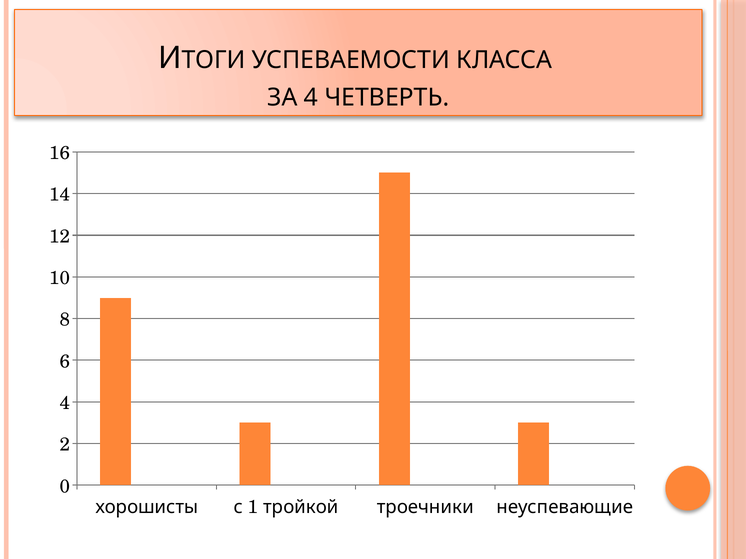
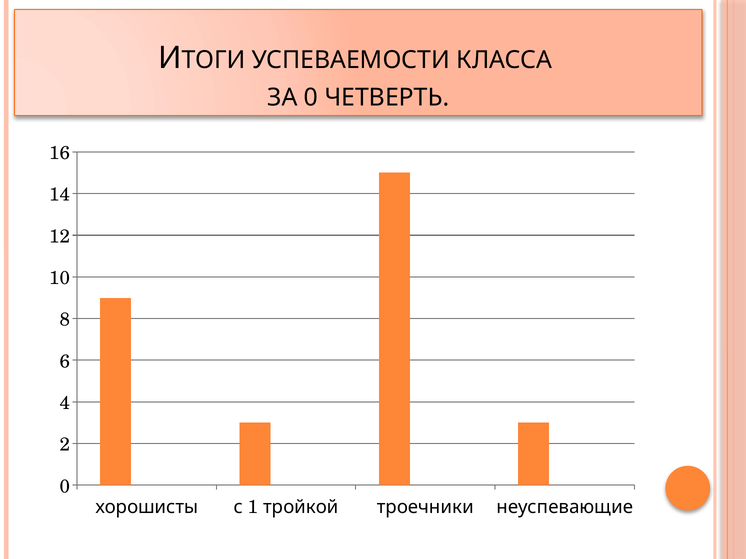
ЗА 4: 4 -> 0 (311, 98)
